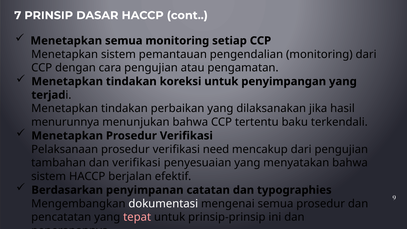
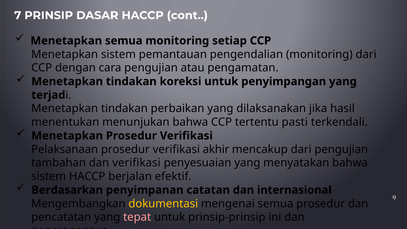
menurunnya: menurunnya -> menentukan (65, 122)
baku: baku -> pasti (295, 122)
need: need -> akhir (216, 149)
typographies: typographies -> internasional (294, 190)
dokumentasi colour: white -> yellow (163, 204)
